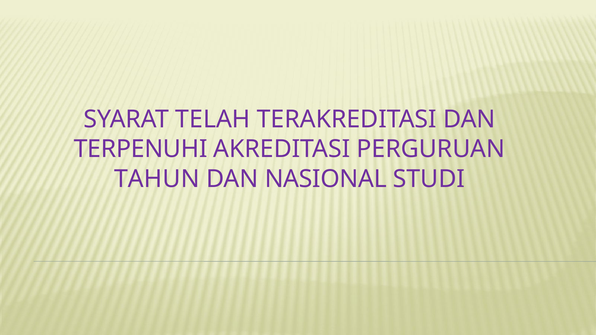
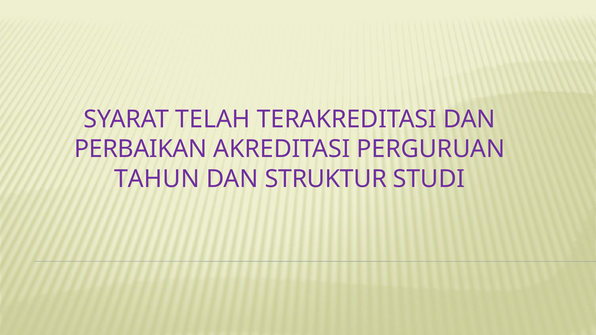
TERPENUHI: TERPENUHI -> PERBAIKAN (141, 149)
NASIONAL: NASIONAL -> STRUKTUR (326, 179)
